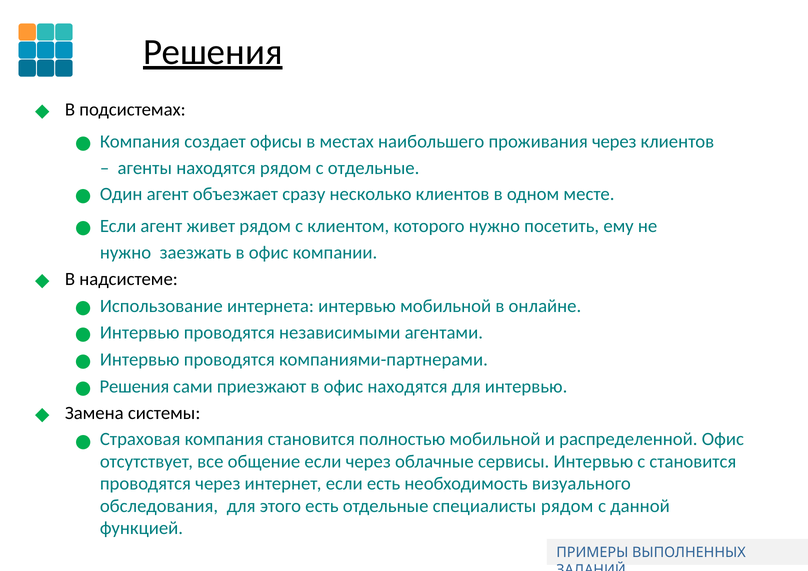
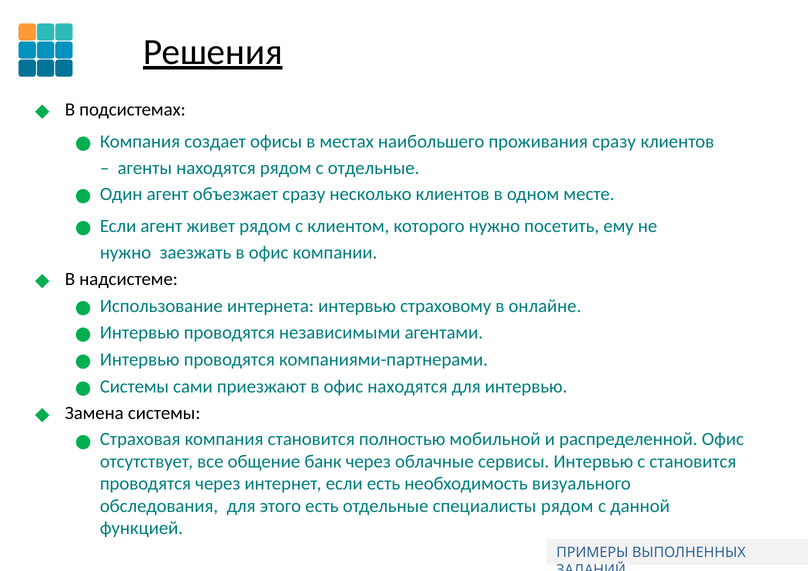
проживания через: через -> сразу (614, 141)
интервью мобильной: мобильной -> страховому (446, 306)
Решения: Решения -> Системы (134, 387)
общение если: если -> банк (323, 462)
